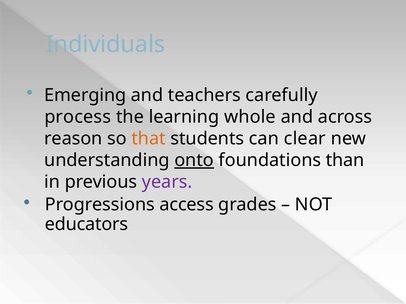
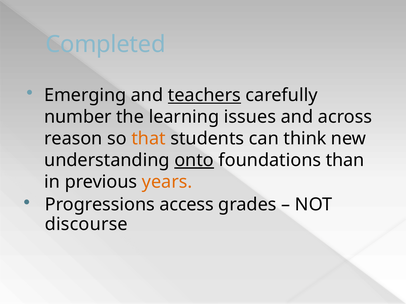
Individuals: Individuals -> Completed (106, 45)
teachers underline: none -> present (204, 96)
process: process -> number (78, 117)
whole: whole -> issues (250, 117)
clear: clear -> think (305, 139)
years colour: purple -> orange (167, 182)
educators: educators -> discourse (86, 224)
